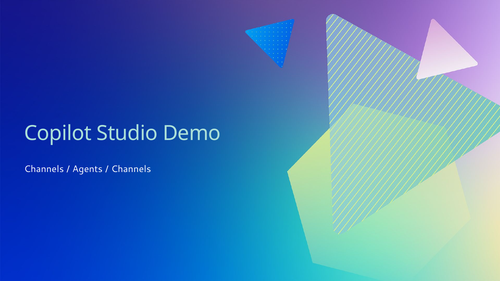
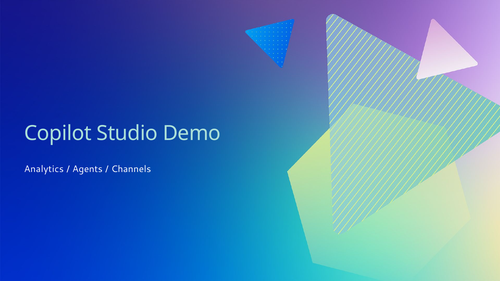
Channels: Channels -> Analytics (44, 169)
